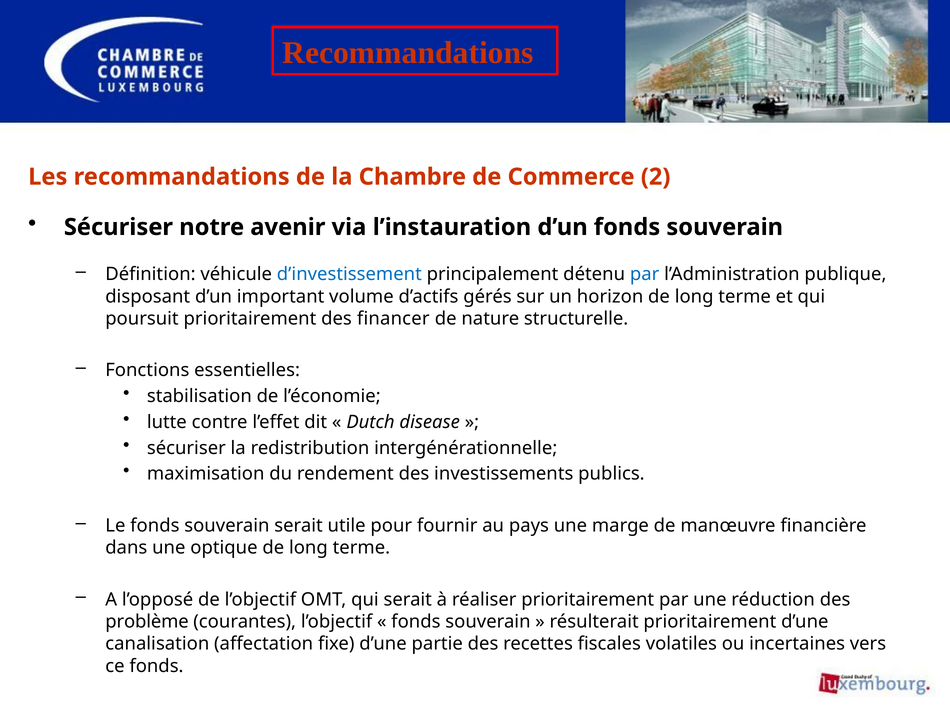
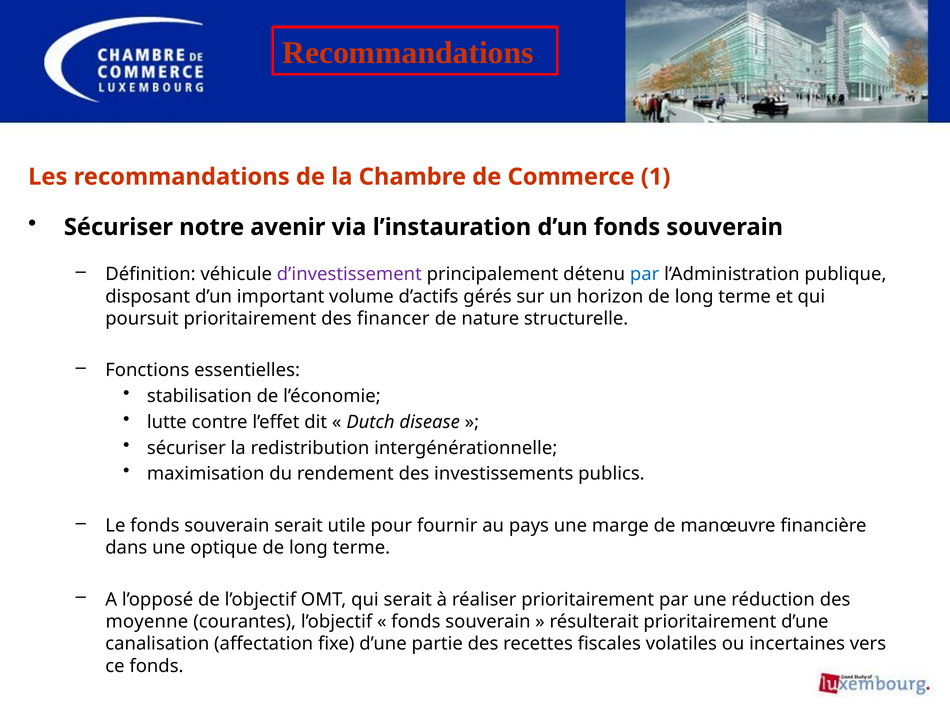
2: 2 -> 1 (656, 177)
d’investissement colour: blue -> purple (349, 274)
problème: problème -> moyenne (147, 622)
